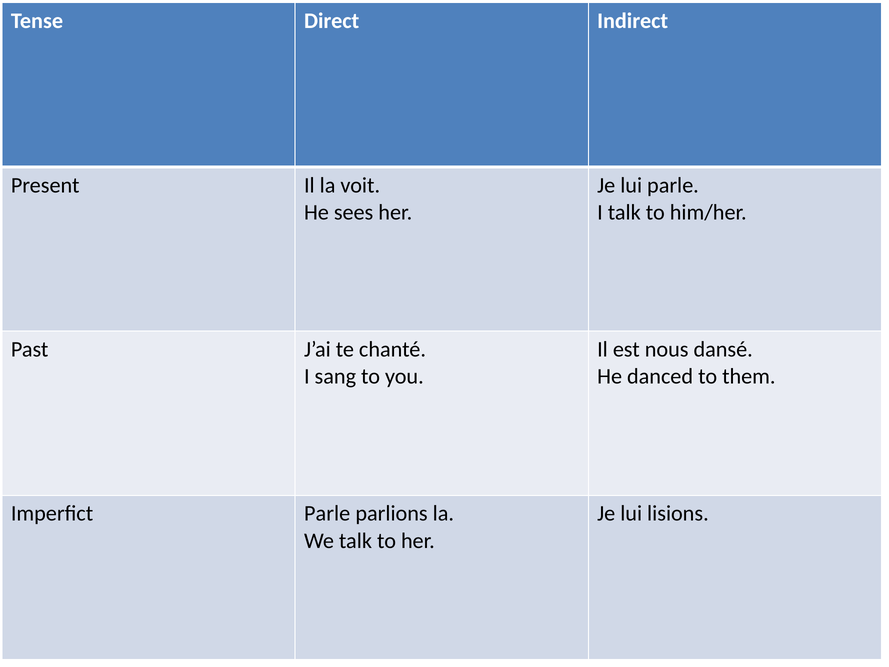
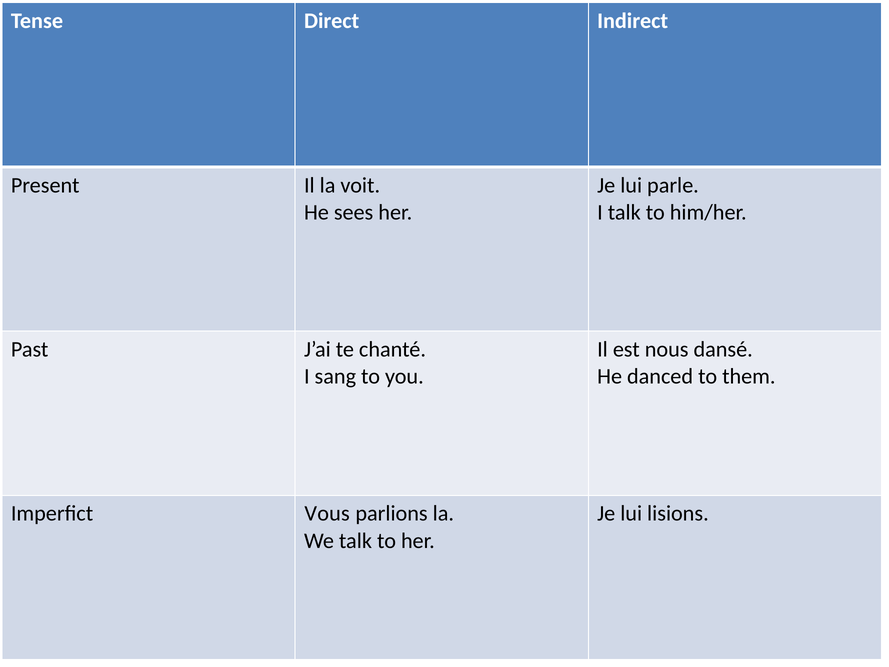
Imperfict Parle: Parle -> Vous (327, 513)
